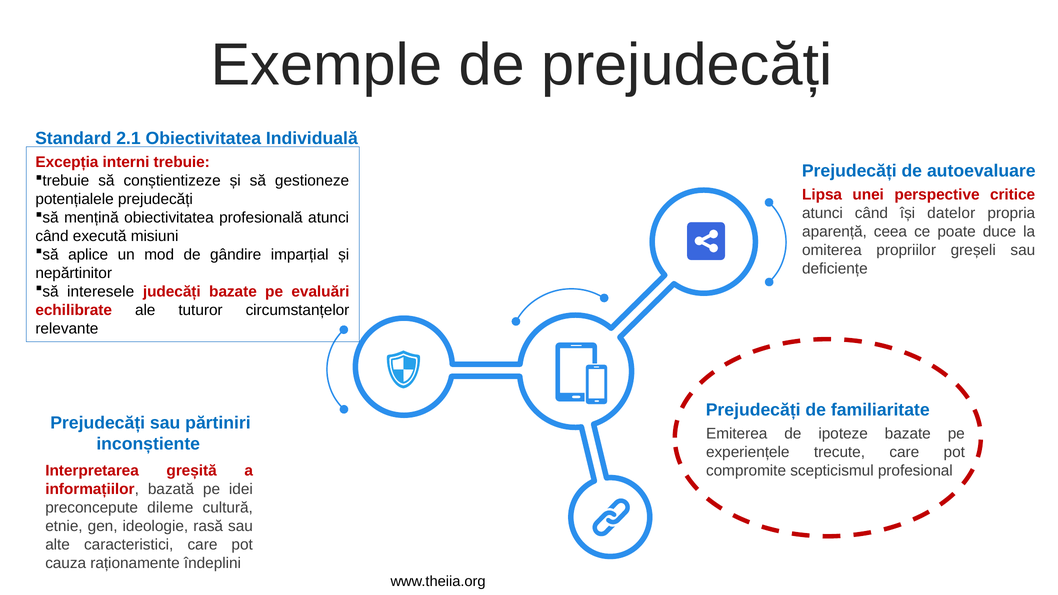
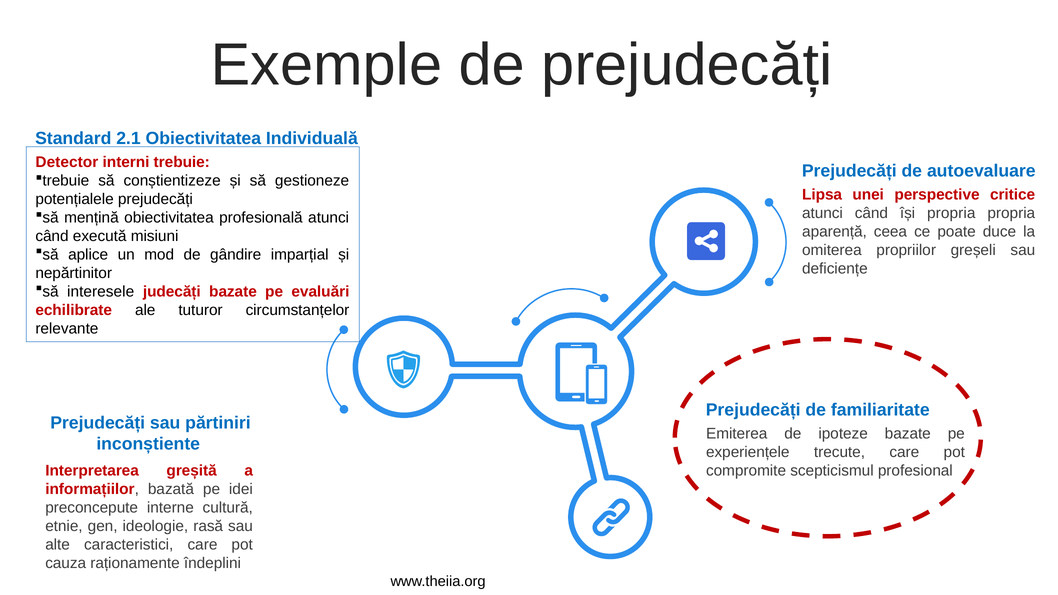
Excepția: Excepția -> Detector (67, 162)
își datelor: datelor -> propria (951, 213)
dileme: dileme -> interne (170, 508)
